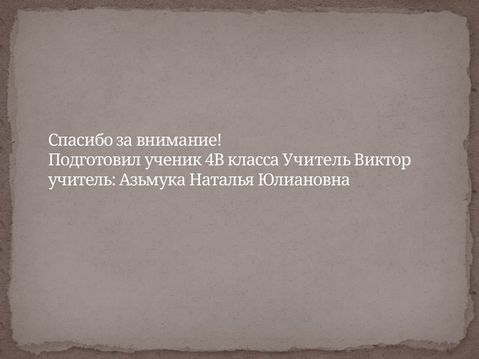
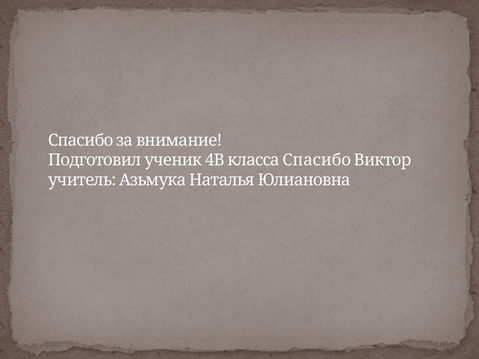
класса Учитель: Учитель -> Спасибо (317, 160)
